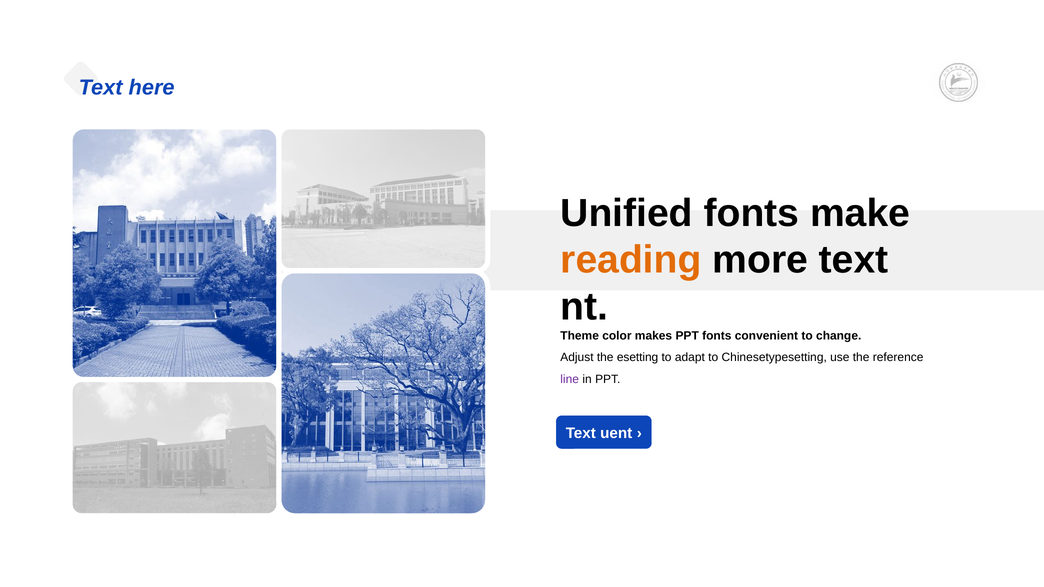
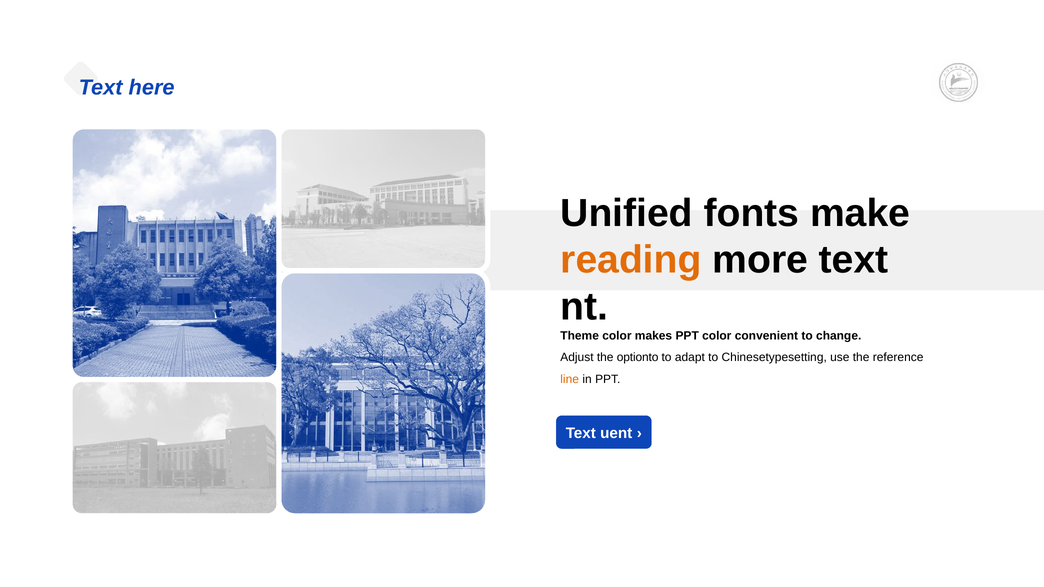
PPT fonts: fonts -> color (717, 336)
esetting: esetting -> optionto (638, 358)
line colour: purple -> orange (570, 379)
